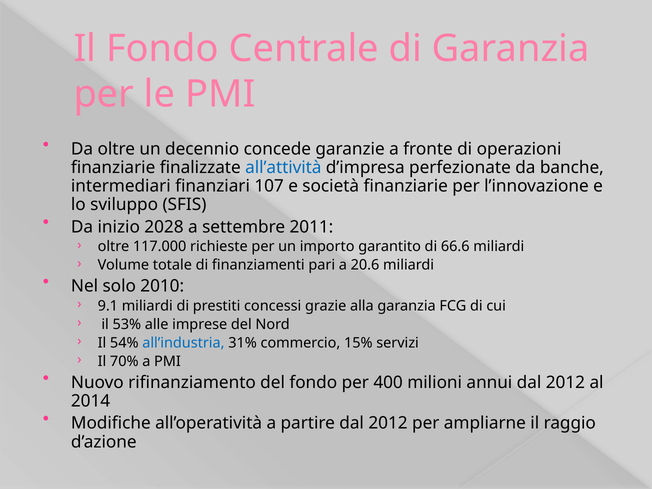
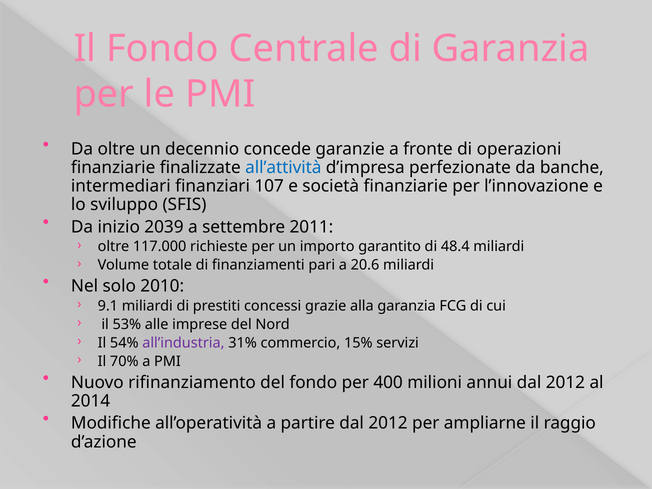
2028: 2028 -> 2039 (164, 227)
66.6: 66.6 -> 48.4 (455, 247)
all’industria colour: blue -> purple (183, 343)
